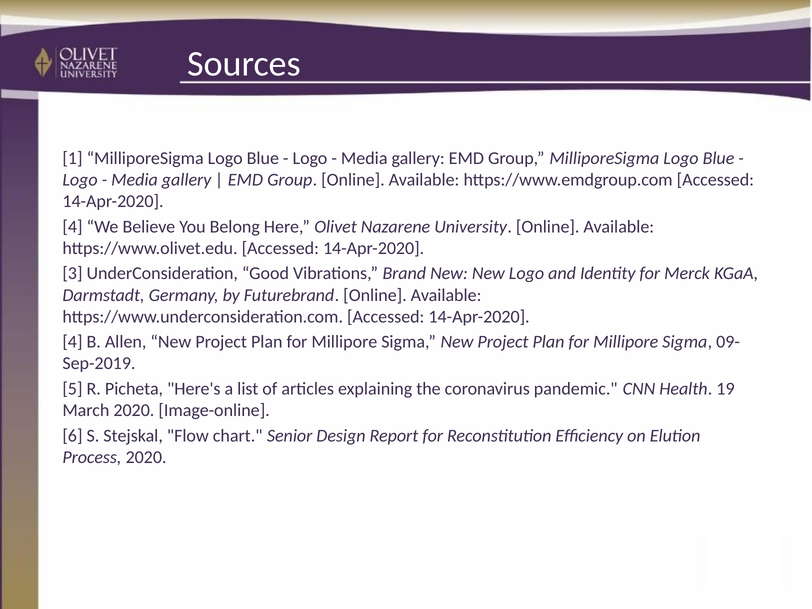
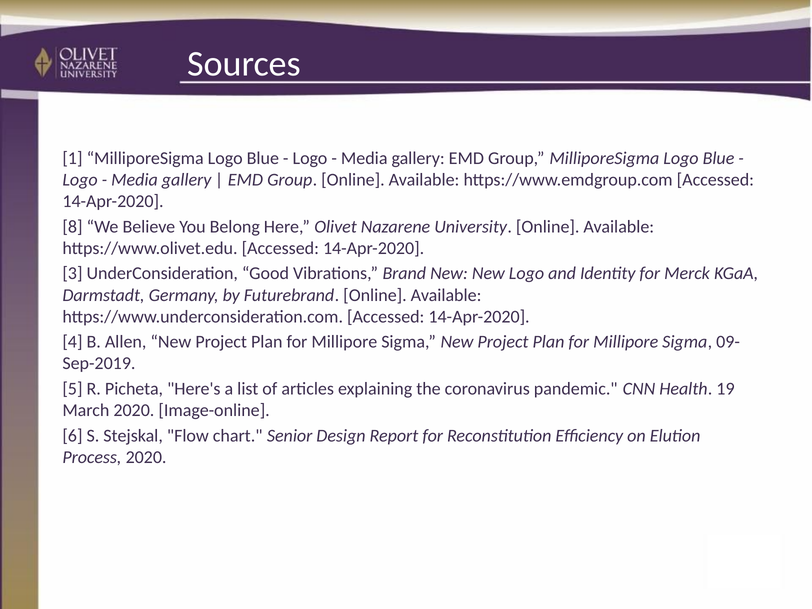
4: 4 -> 8 (72, 227)
